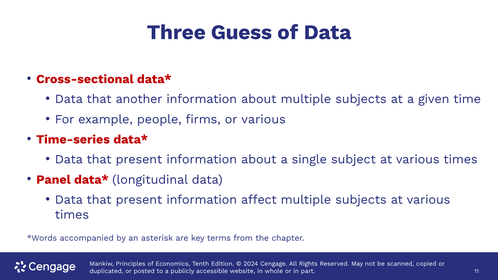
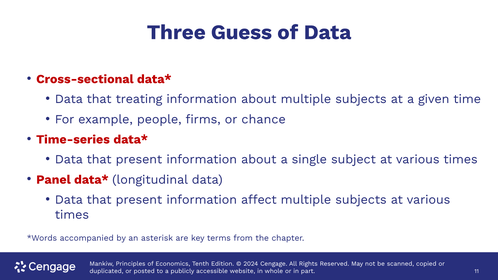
another: another -> treating (139, 99)
or various: various -> chance (264, 119)
